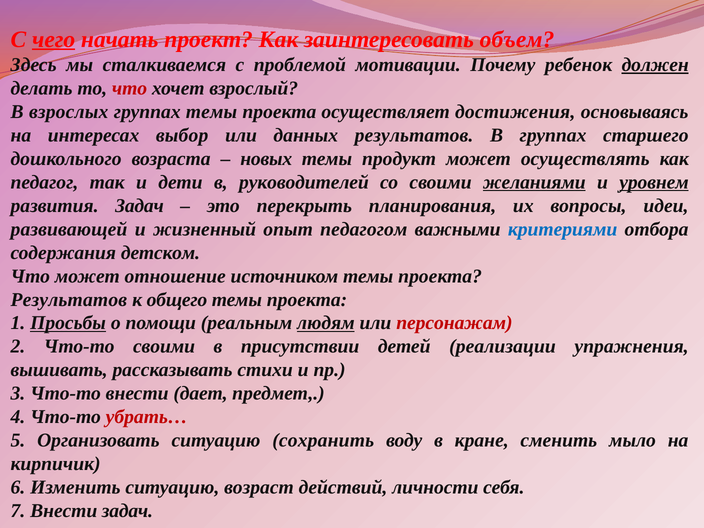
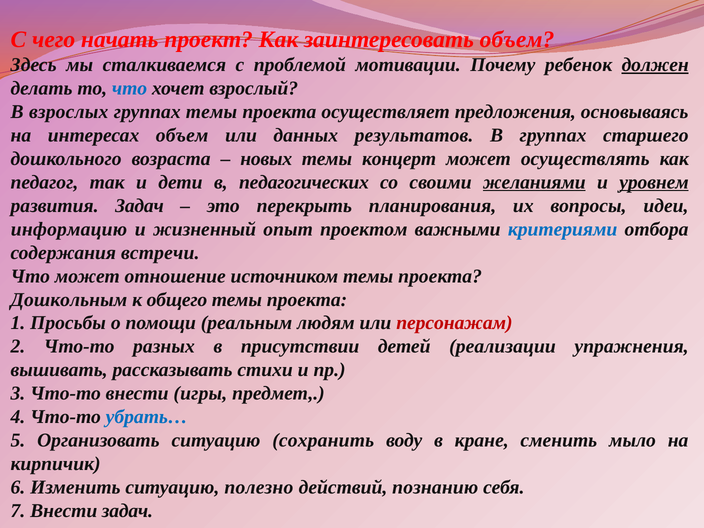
чего underline: present -> none (54, 39)
что colour: red -> blue (130, 88)
достижения: достижения -> предложения (515, 112)
интересах выбор: выбор -> объем (182, 135)
продукт: продукт -> концерт (399, 159)
руководителей: руководителей -> педагогических (304, 182)
развивающей: развивающей -> информацию (69, 229)
педагогом: педагогом -> проектом (364, 229)
детском: детском -> встречи (160, 253)
Результатов: Результатов -> Дошкольным (69, 300)
Просьбы underline: present -> none (68, 323)
людям underline: present -> none (326, 323)
Что-то своими: своими -> разных (164, 347)
дает: дает -> игры (200, 393)
убрать… colour: red -> blue (147, 417)
возраст: возраст -> полезно (259, 487)
личности: личности -> познанию (435, 487)
